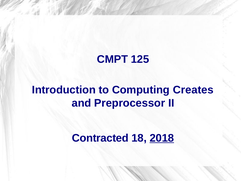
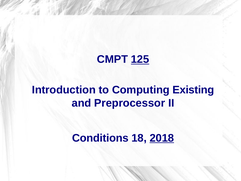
125 underline: none -> present (140, 59)
Creates: Creates -> Existing (193, 90)
Contracted: Contracted -> Conditions (100, 138)
